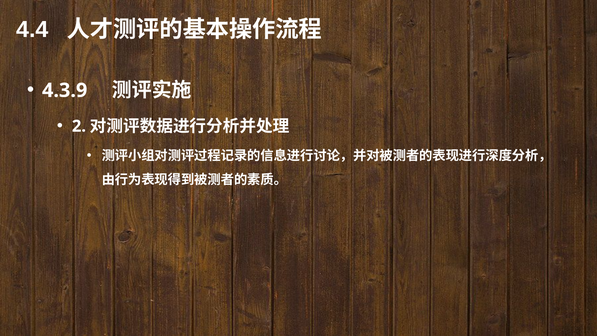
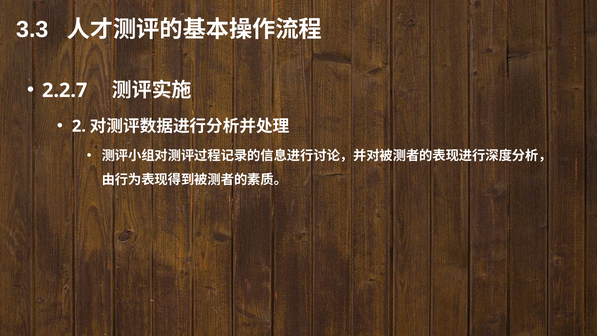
4.4: 4.4 -> 3.3 (32, 29)
4.3.9: 4.3.9 -> 2.2.7 (65, 90)
